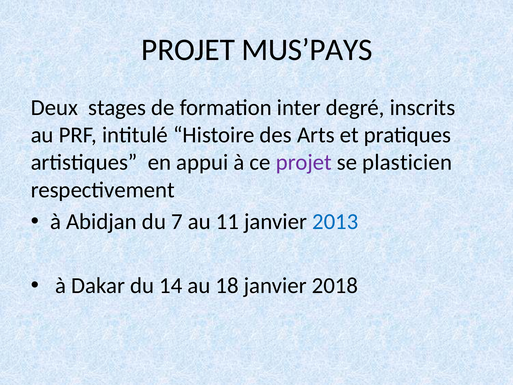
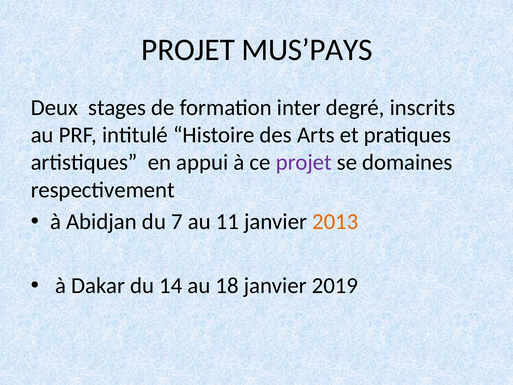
plasticien: plasticien -> domaines (407, 162)
2013 colour: blue -> orange (335, 222)
2018: 2018 -> 2019 (335, 286)
